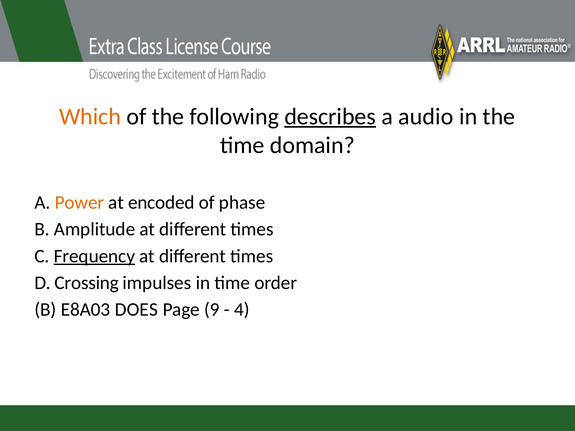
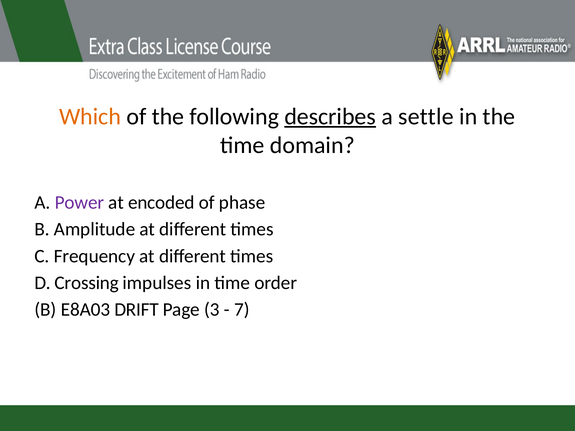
audio: audio -> settle (426, 117)
Power colour: orange -> purple (79, 203)
Frequency underline: present -> none (94, 256)
DOES: DOES -> DRIFT (137, 310)
9: 9 -> 3 (212, 310)
4: 4 -> 7 (242, 310)
